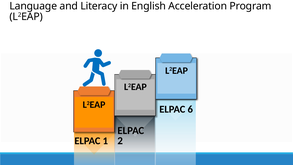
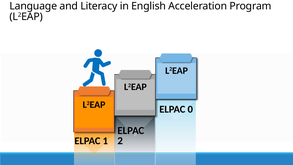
6: 6 -> 0 (190, 109)
